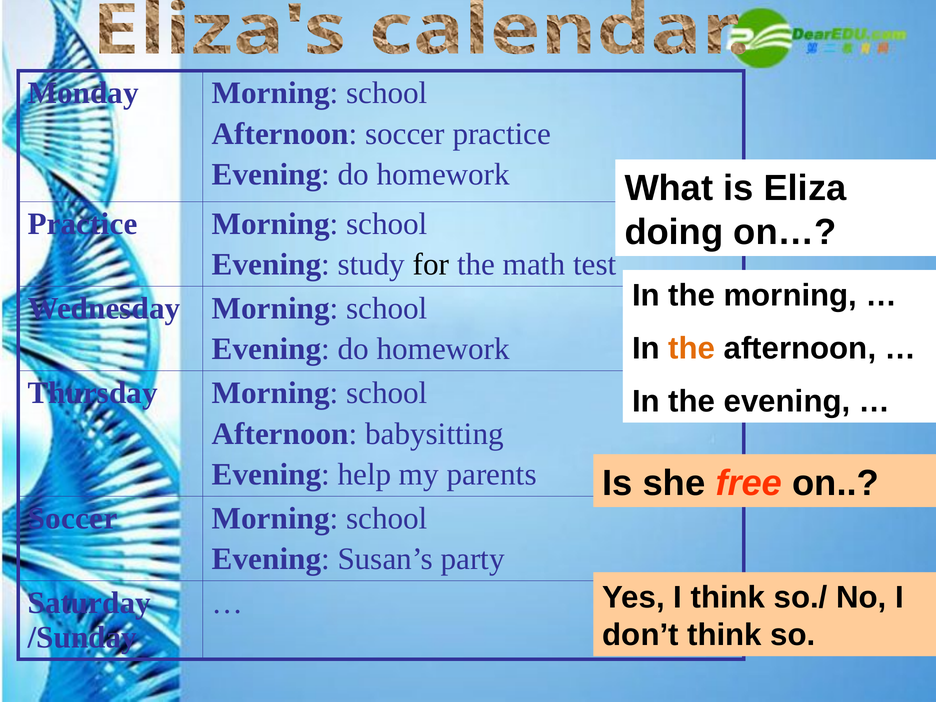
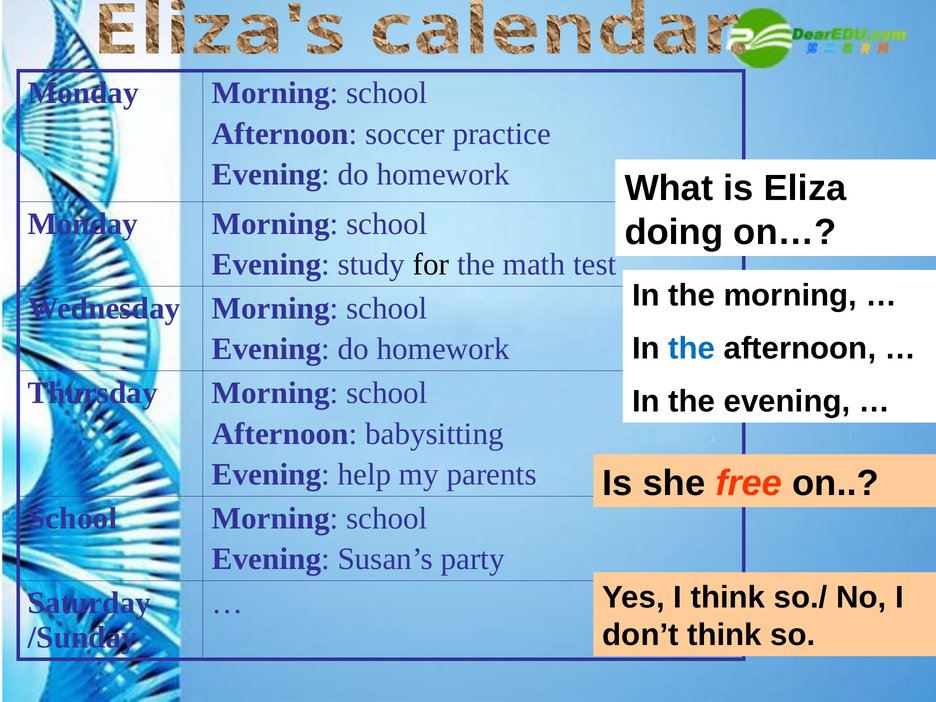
Practice: Practice -> Monday (83, 224)
the colour: orange -> blue (692, 348)
Soccer: Soccer -> School (73, 518)
